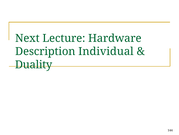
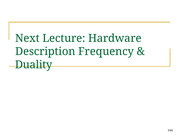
Individual: Individual -> Frequency (106, 51)
